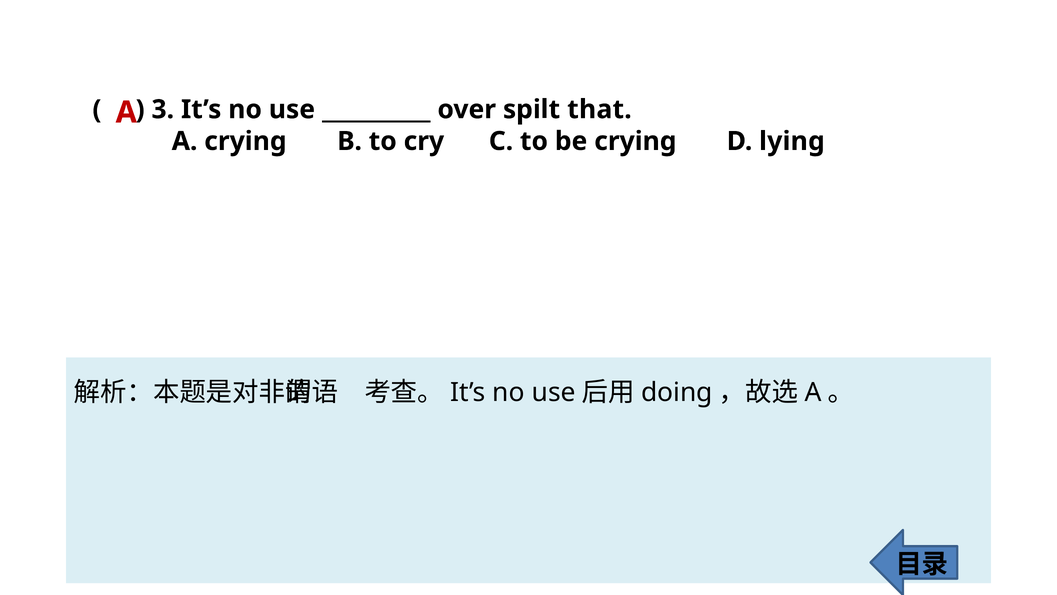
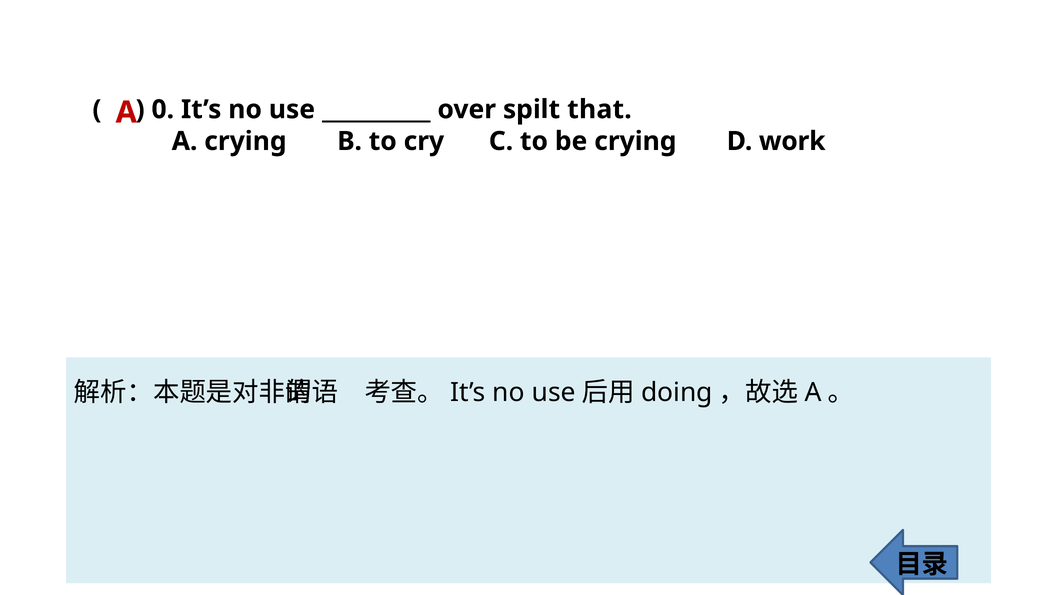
3: 3 -> 0 (163, 109)
lying: lying -> work (792, 141)
